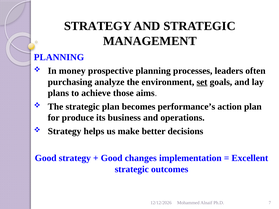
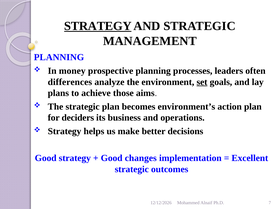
STRATEGY underline: none -> present (98, 26)
purchasing: purchasing -> differences (70, 82)
performance’s: performance’s -> environment’s (186, 107)
produce: produce -> deciders (78, 118)
